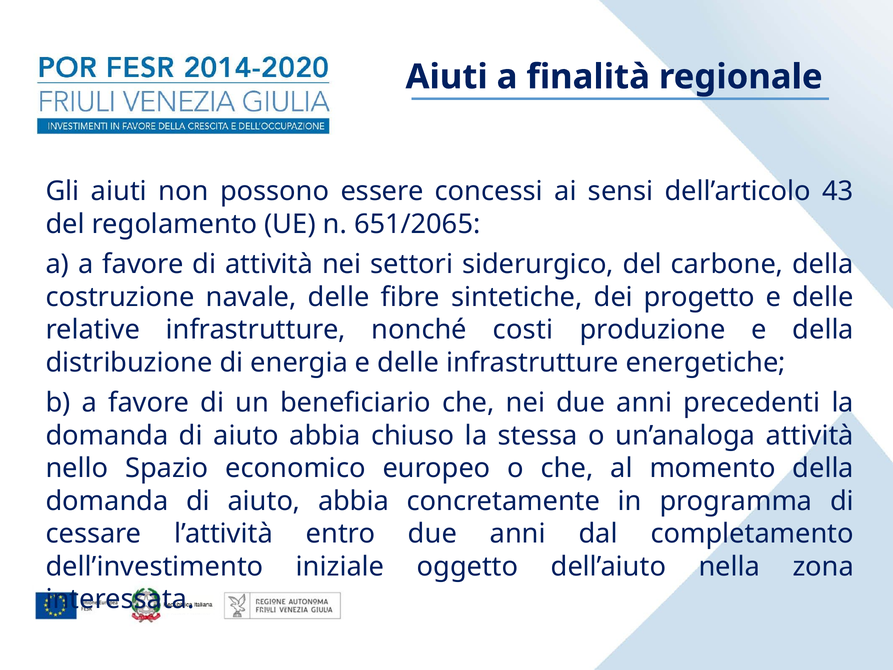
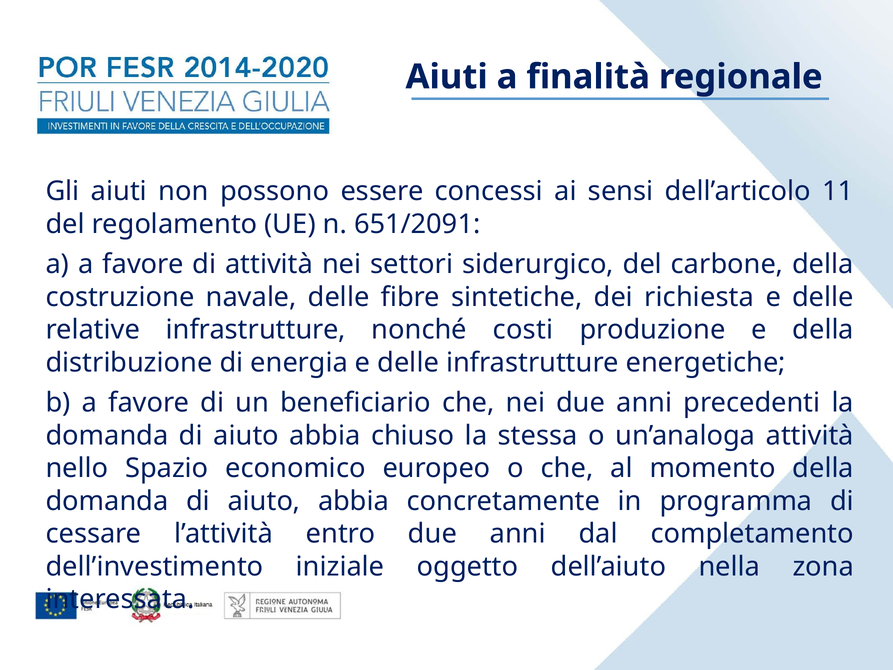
43: 43 -> 11 (838, 191)
651/2065: 651/2065 -> 651/2091 (417, 224)
progetto: progetto -> richiesta (699, 297)
